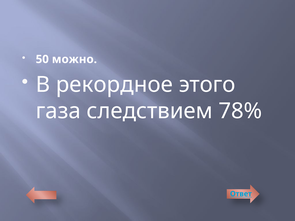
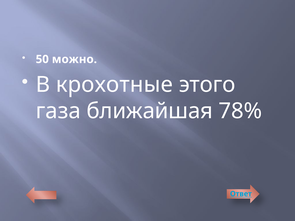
рекордное: рекордное -> крохотные (114, 85)
следствием: следствием -> ближайшая (150, 111)
